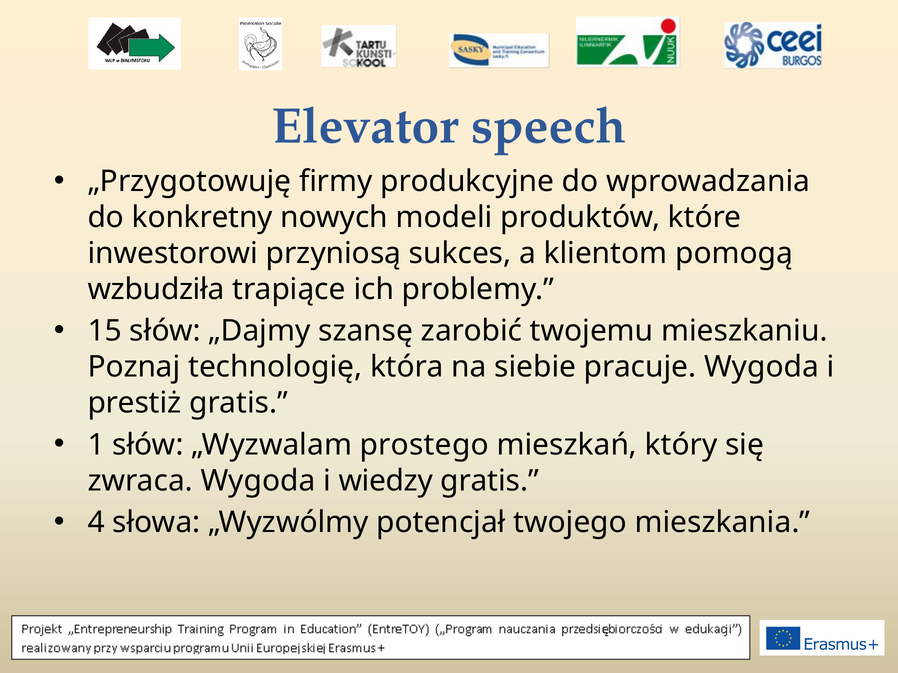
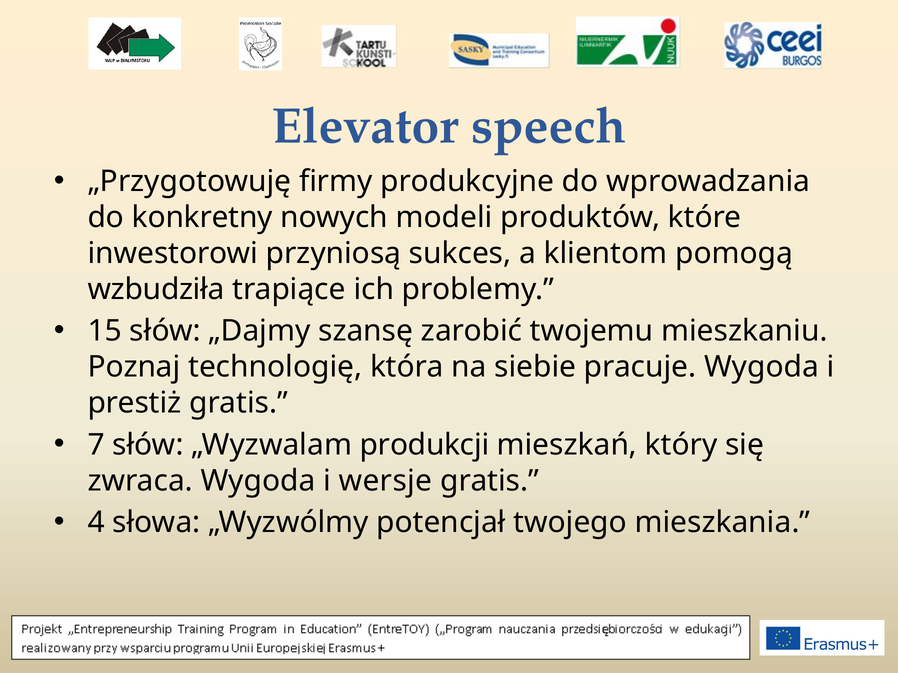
1: 1 -> 7 (96, 445)
prostego: prostego -> produkcji (425, 445)
wiedzy: wiedzy -> wersje (386, 481)
